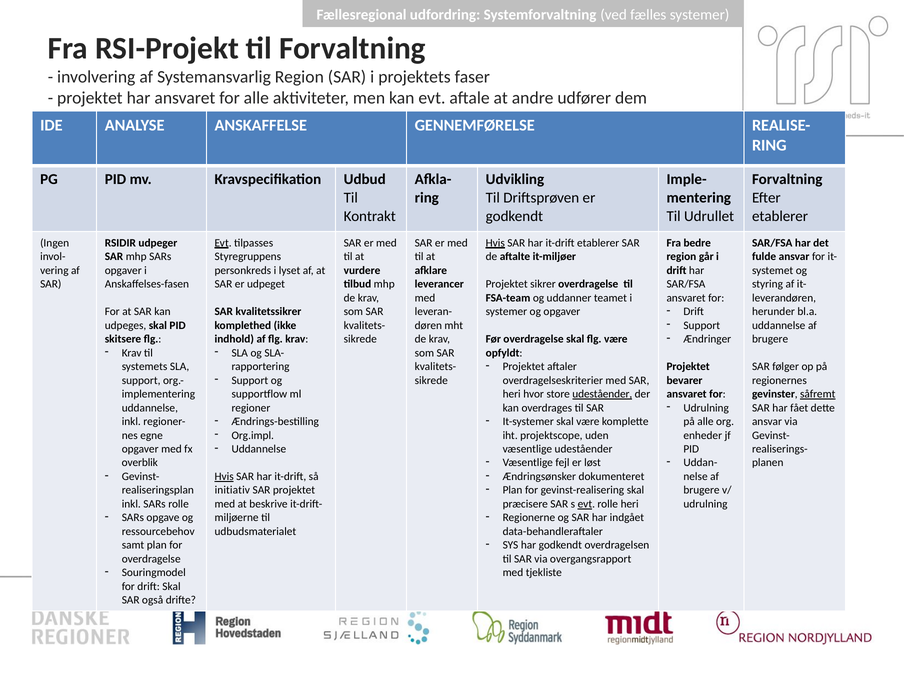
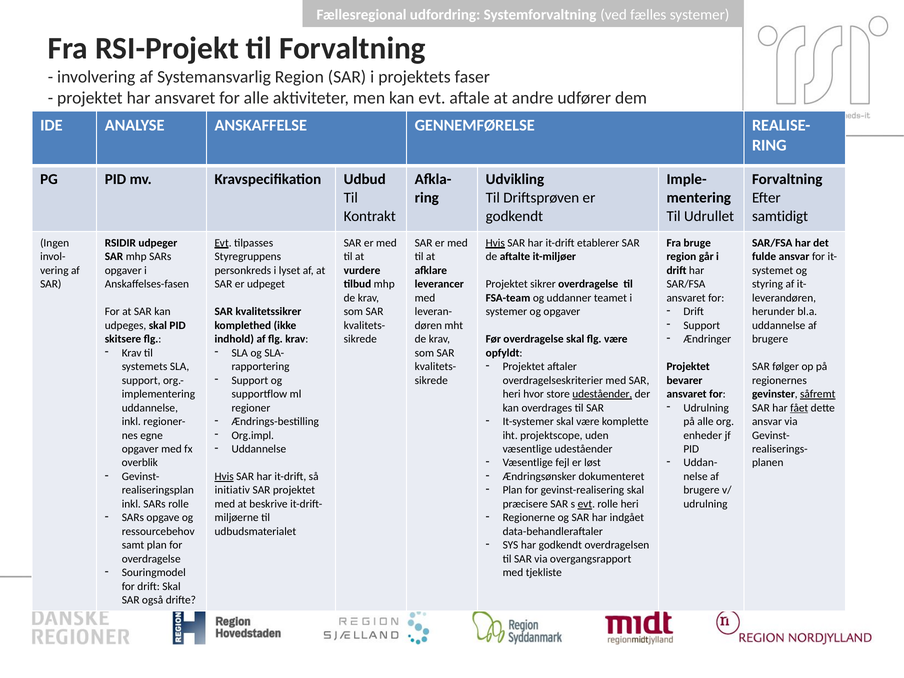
etablerer: etablerer -> samtidigt (780, 216)
bedre: bedre -> bruge (697, 243)
fået underline: none -> present (799, 408)
